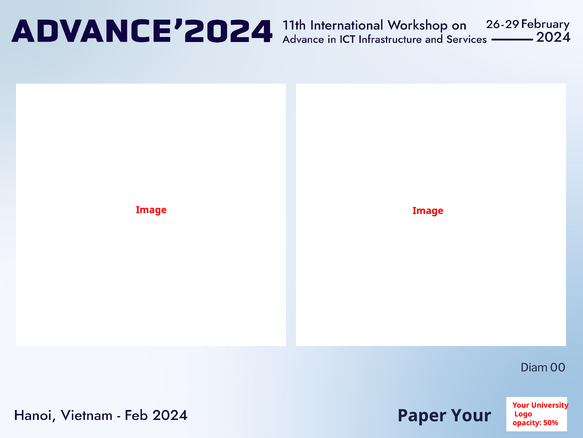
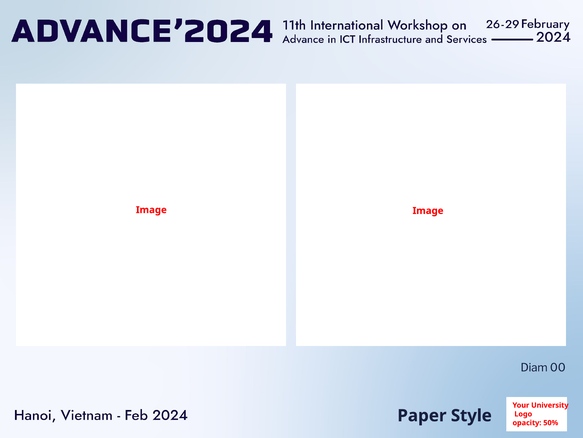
Paper Your: Your -> Style (471, 415)
